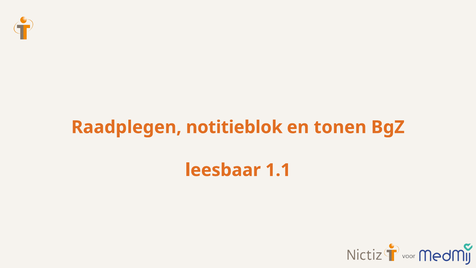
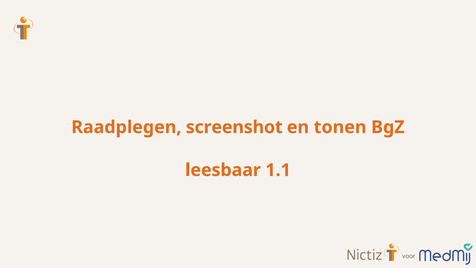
notitieblok: notitieblok -> screenshot (234, 127)
